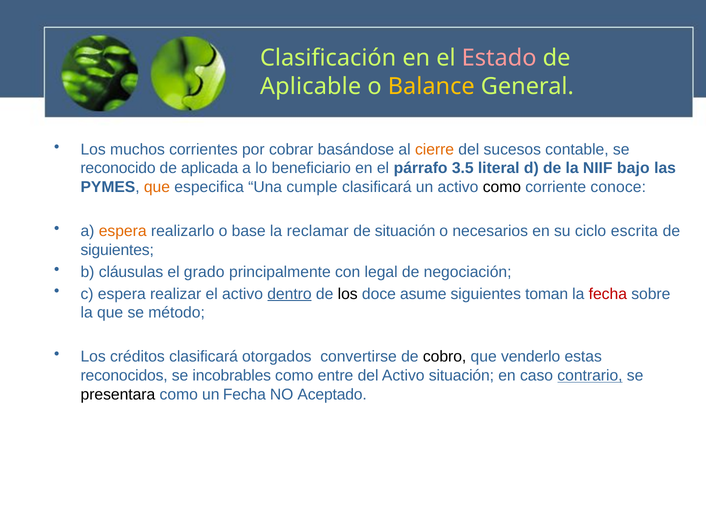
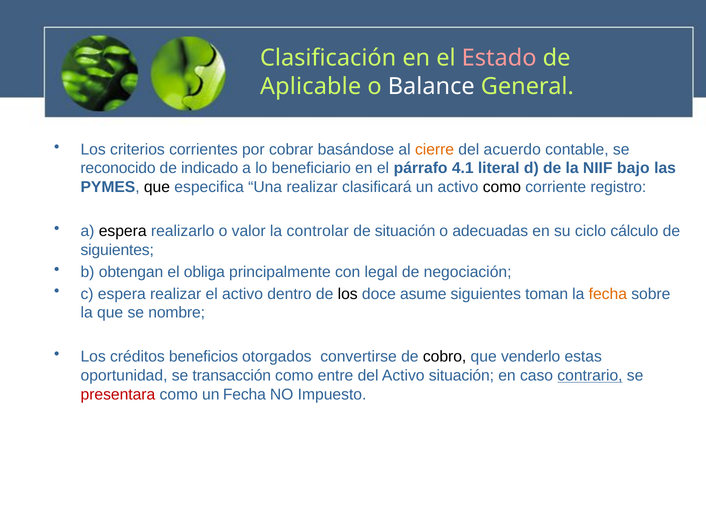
Balance colour: yellow -> white (431, 86)
muchos: muchos -> criterios (137, 149)
sucesos: sucesos -> acuerdo (512, 149)
aplicada: aplicada -> indicado (210, 168)
3.5: 3.5 -> 4.1 (463, 168)
que colour: orange -> black (157, 187)
Una cumple: cumple -> realizar (312, 187)
conoce: conoce -> registro (618, 187)
espera colour: orange -> black (123, 231)
base: base -> valor (249, 231)
reclamar: reclamar -> controlar (318, 231)
necesarios: necesarios -> adecuadas (490, 231)
escrita: escrita -> cálculo (634, 231)
cláusulas: cláusulas -> obtengan (131, 272)
grado: grado -> obliga (204, 272)
dentro underline: present -> none (289, 294)
fecha colour: red -> orange (608, 294)
método: método -> nombre (177, 312)
créditos clasificará: clasificará -> beneficios (204, 356)
reconocidos: reconocidos -> oportunidad (124, 375)
incobrables: incobrables -> transacción (232, 375)
presentara colour: black -> red (118, 394)
Aceptado: Aceptado -> Impuesto (332, 394)
